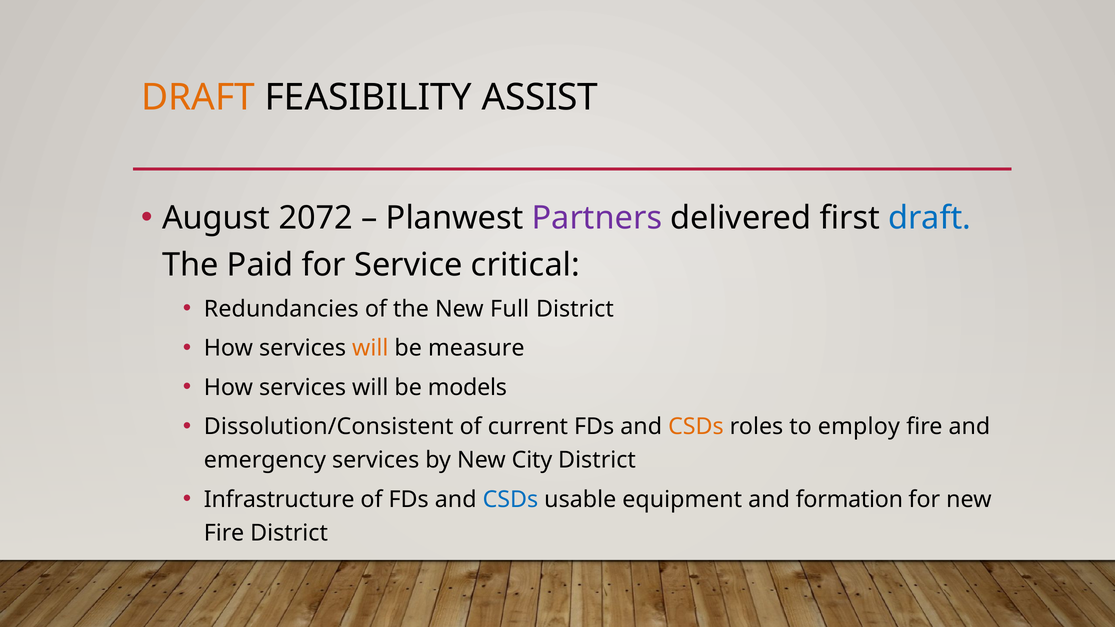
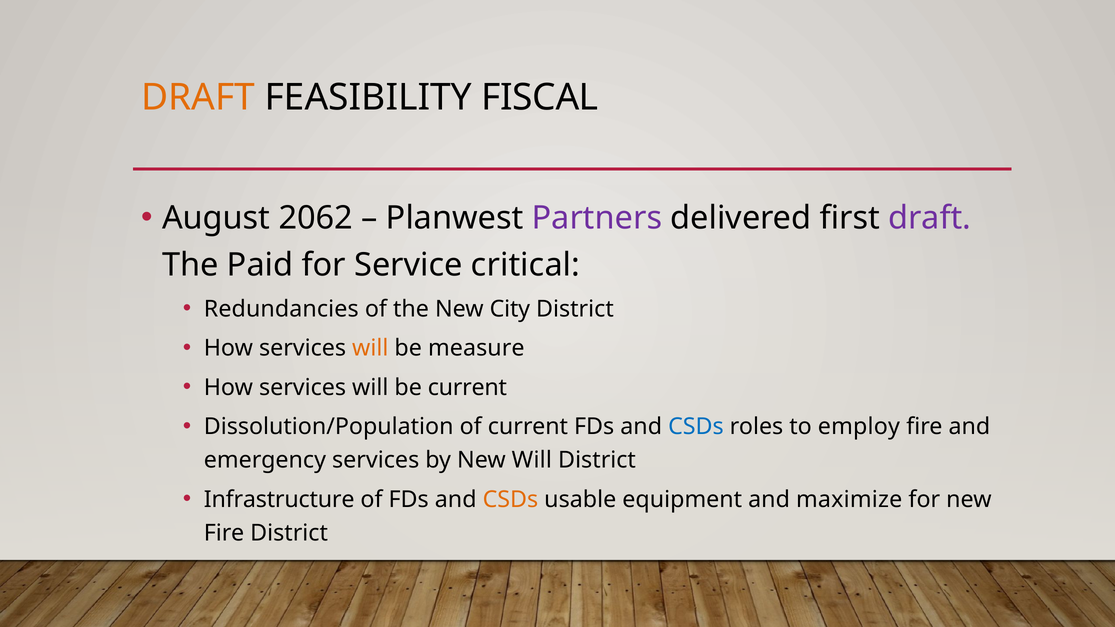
ASSIST: ASSIST -> FISCAL (540, 98)
2072: 2072 -> 2062 (316, 218)
draft colour: blue -> purple (930, 218)
Full: Full -> City (510, 309)
be models: models -> current (467, 388)
Dissolution/Consistent: Dissolution/Consistent -> Dissolution/Population (329, 427)
CSDs colour: orange -> blue (696, 427)
New City: City -> Will (532, 460)
CSDs colour: blue -> orange (510, 500)
formation: formation -> maximize (849, 500)
